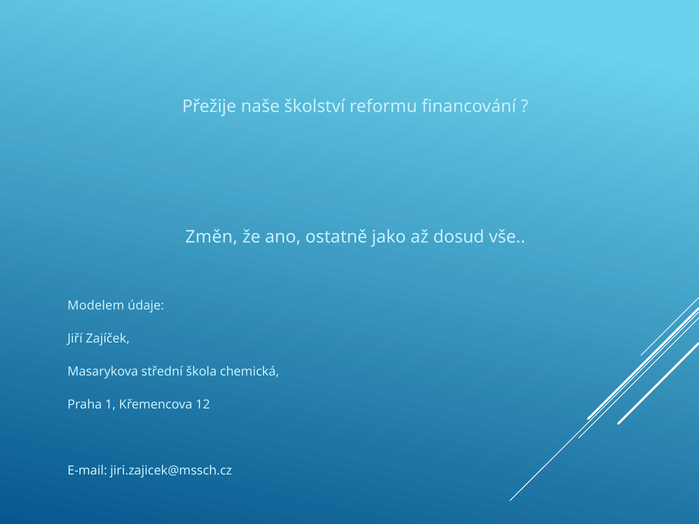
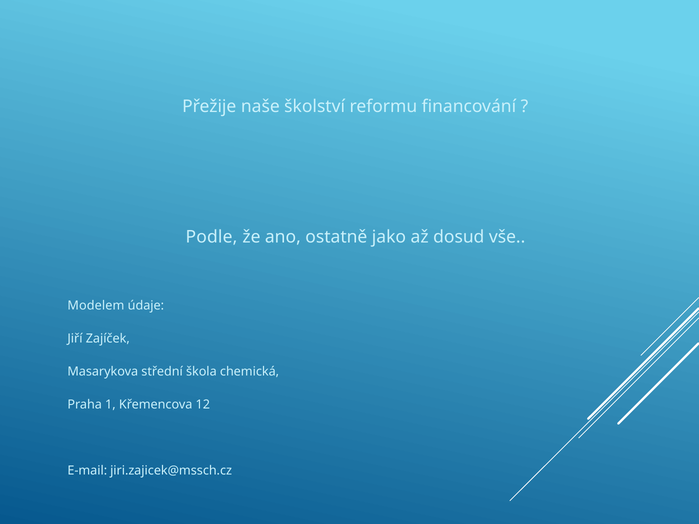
Změn: Změn -> Podle (211, 237)
